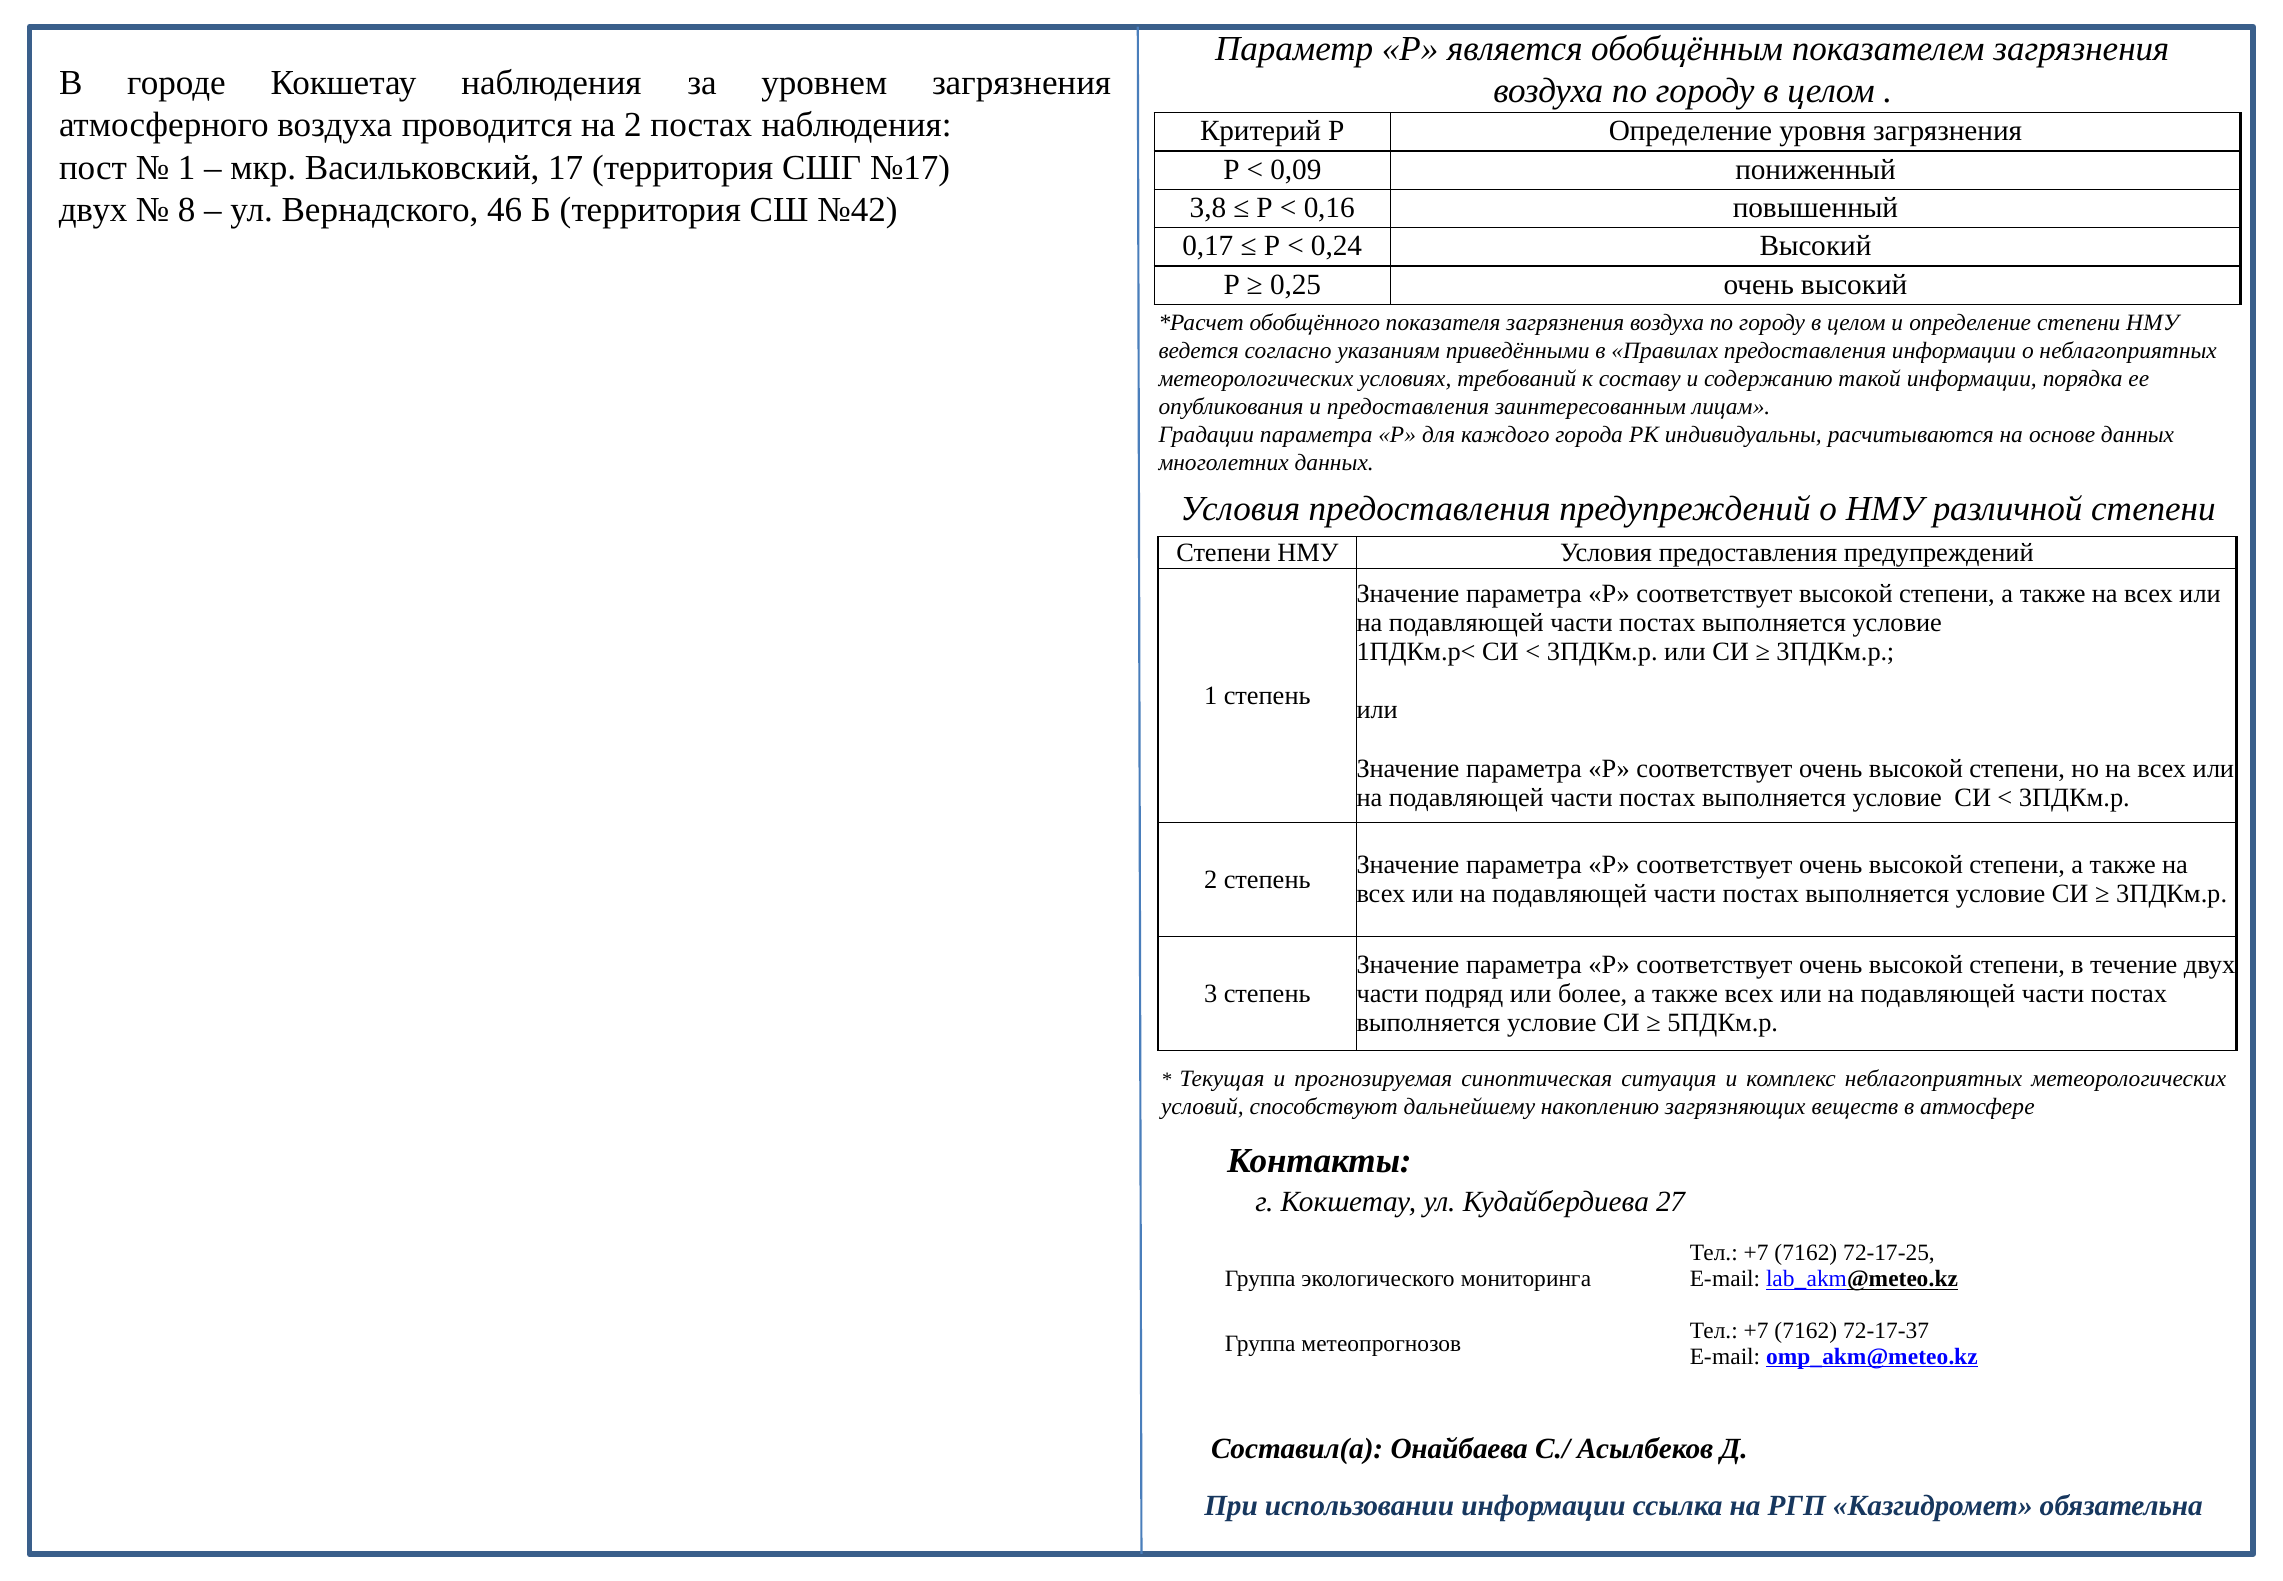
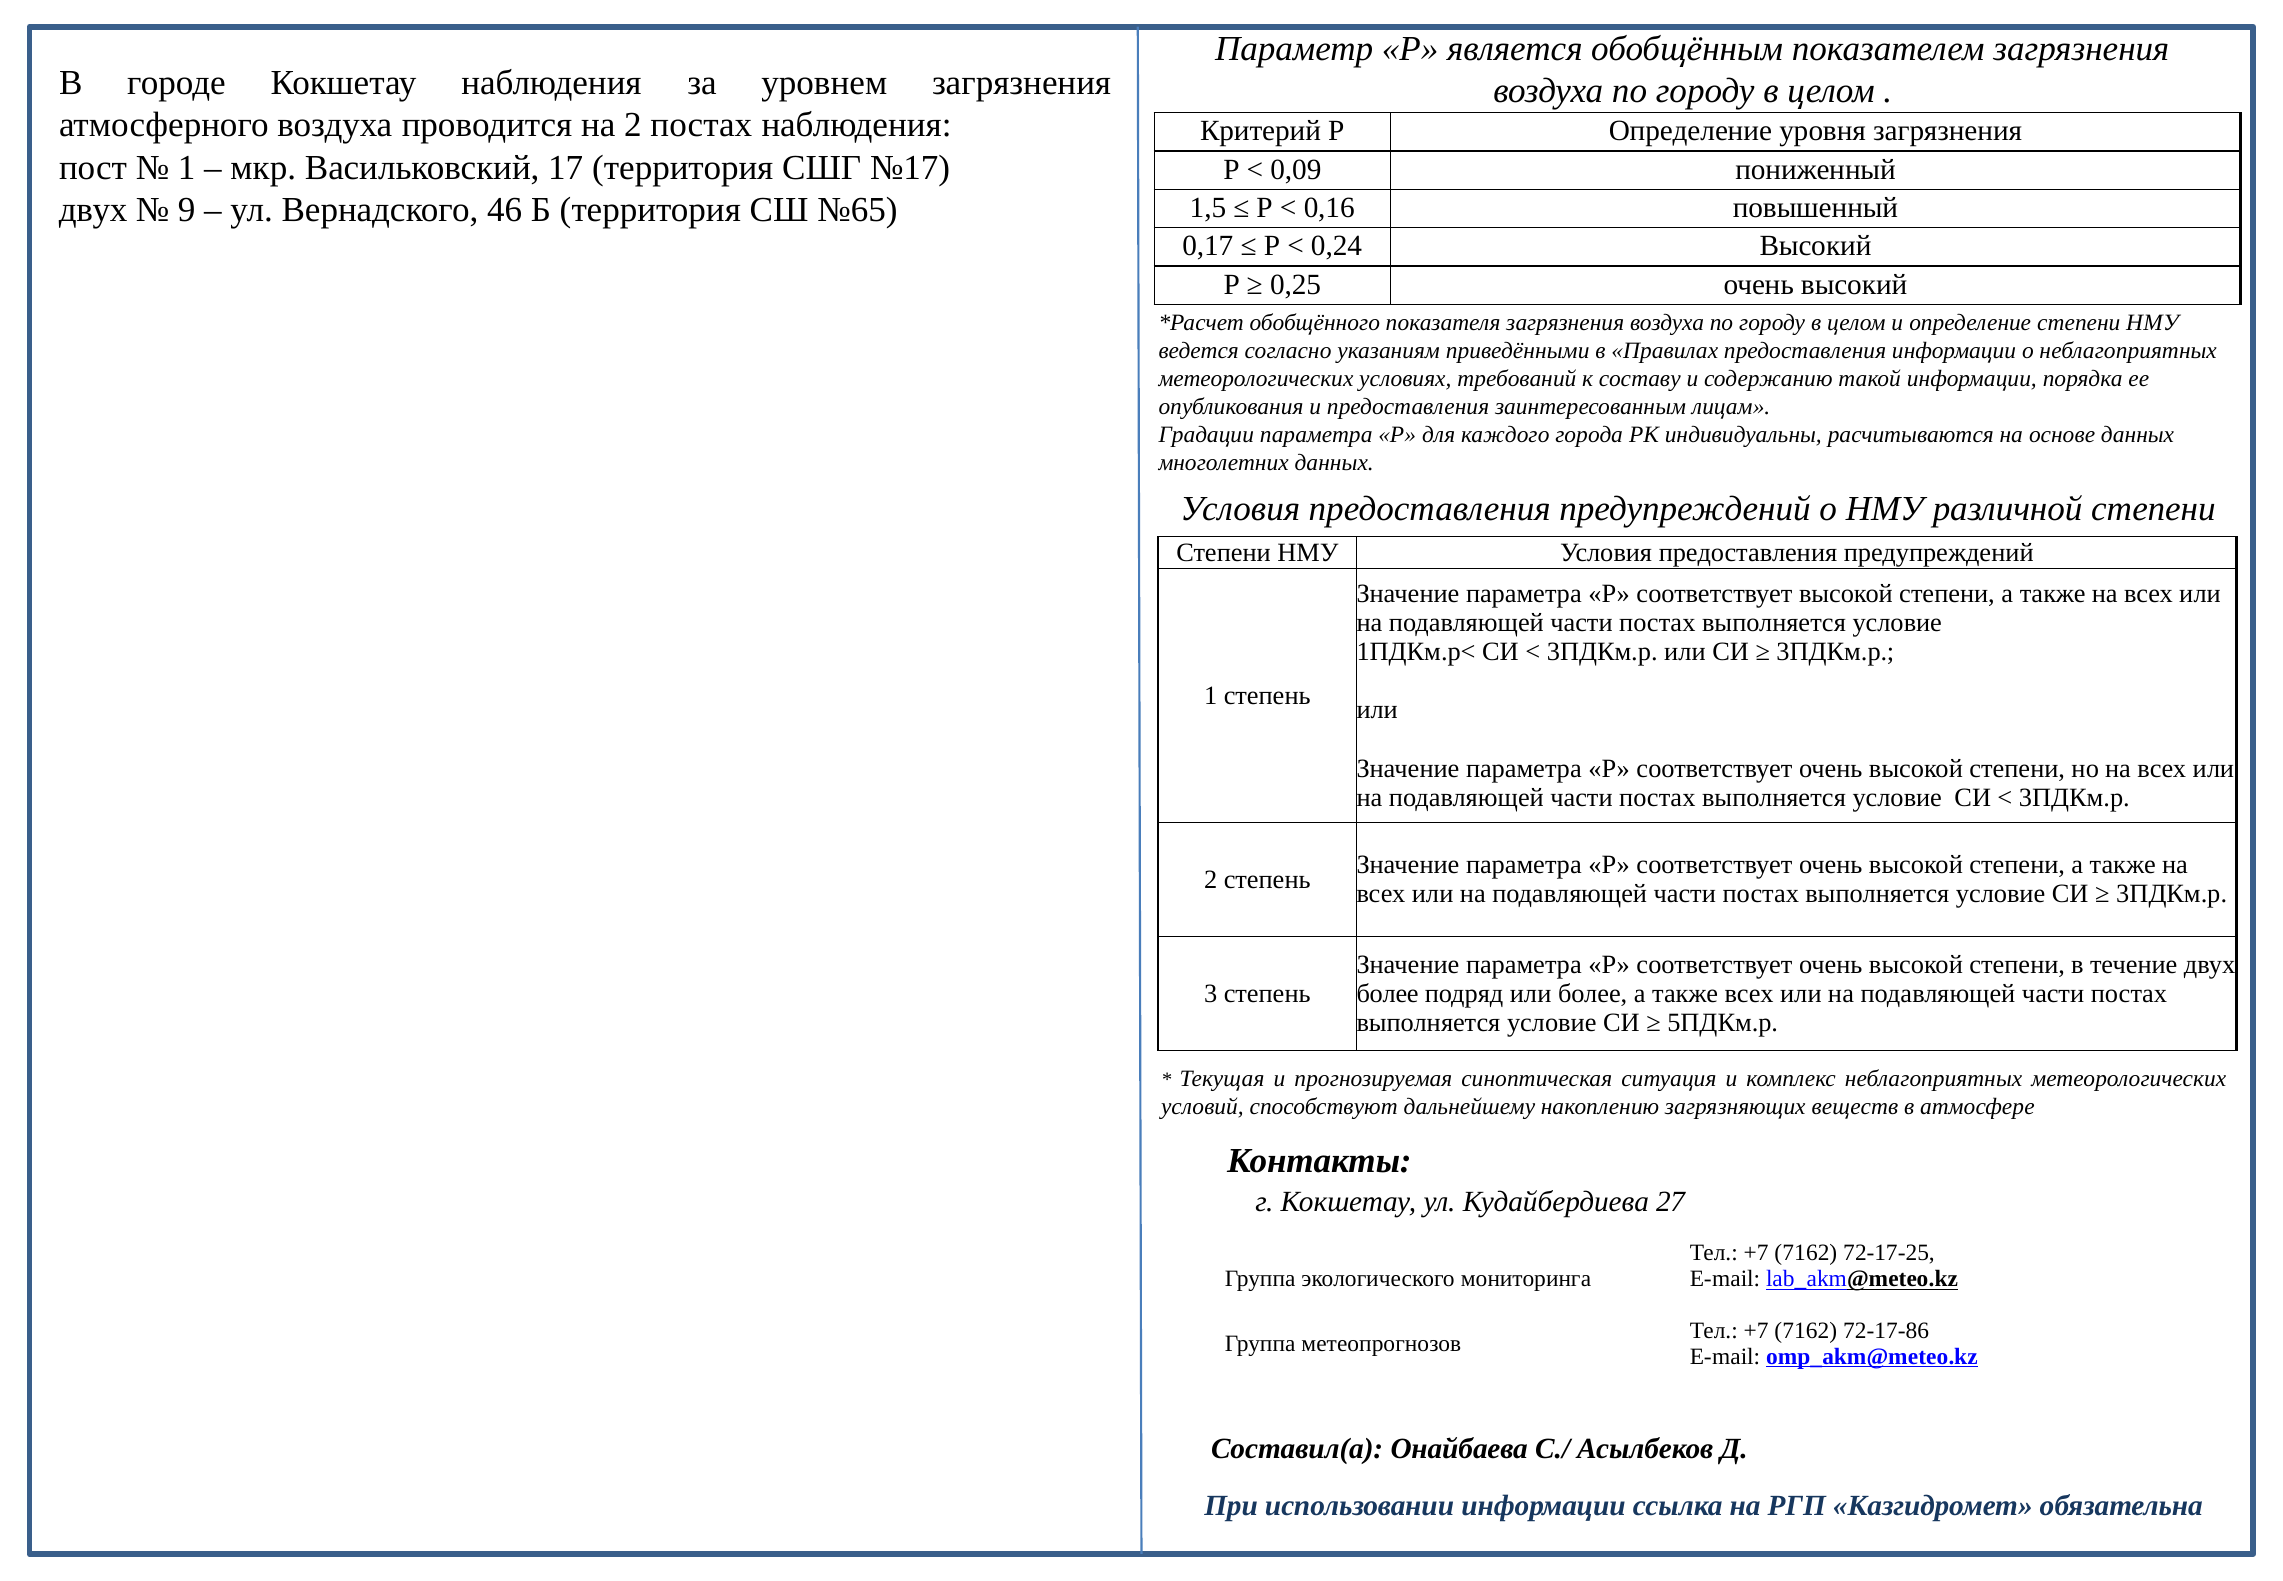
8: 8 -> 9 (187, 210)
№42: №42 -> №65 (857, 210)
3,8: 3,8 -> 1,5 (1208, 208)
части: части -> более (1388, 993)
72-17-37: 72-17-37 -> 72-17-86 (1886, 1330)
